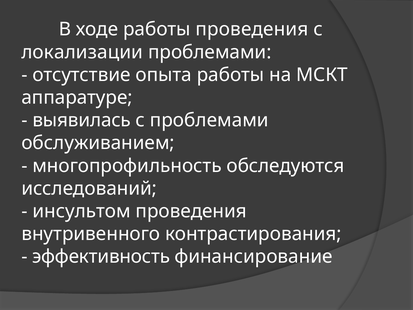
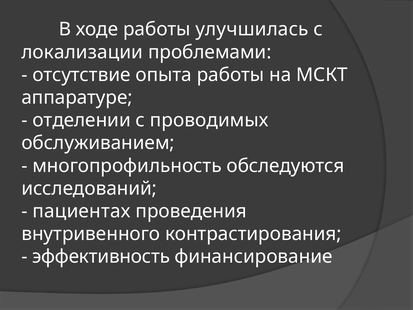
работы проведения: проведения -> улучшилась (252, 29)
выявилась: выявилась -> отделении (82, 120)
с проблемами: проблемами -> проводимых (209, 120)
инсультом: инсультом -> пациентах (81, 211)
